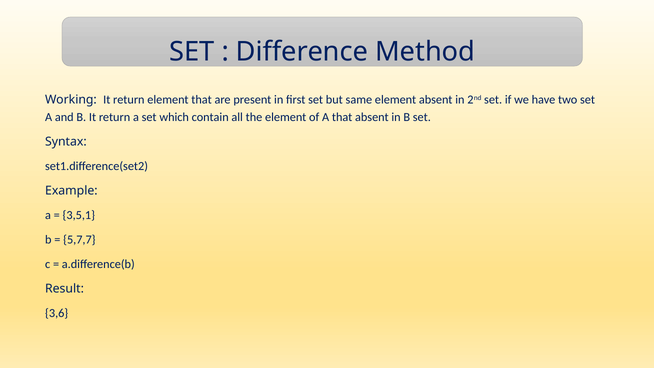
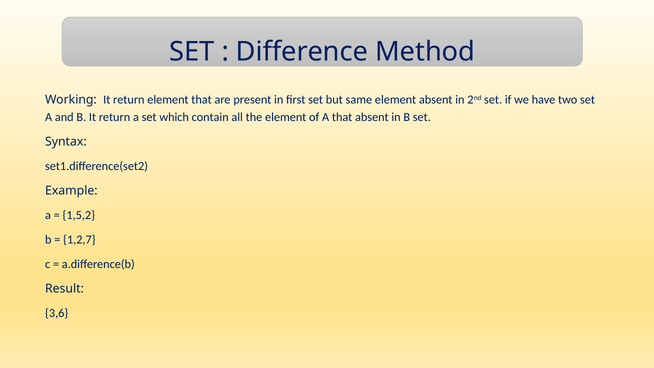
3,5,1: 3,5,1 -> 1,5,2 (79, 215)
5,7,7: 5,7,7 -> 1,2,7 (79, 240)
